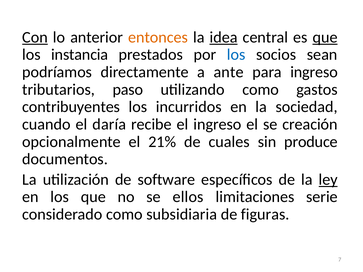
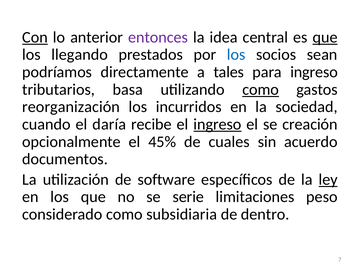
entonces colour: orange -> purple (158, 37)
idea underline: present -> none (224, 37)
instancia: instancia -> llegando (80, 55)
ante: ante -> tales (229, 72)
paso: paso -> basa (128, 90)
como underline: none -> present (261, 90)
contribuyentes: contribuyentes -> reorganización (71, 107)
ingreso underline: none -> present (217, 124)
21%: 21% -> 45% (162, 142)
produce: produce -> acuerdo (311, 142)
ellos: ellos -> serie (188, 197)
serie: serie -> peso (322, 197)
figuras: figuras -> dentro (265, 215)
